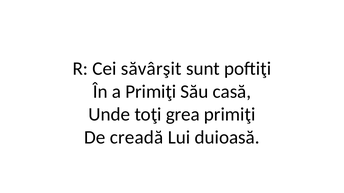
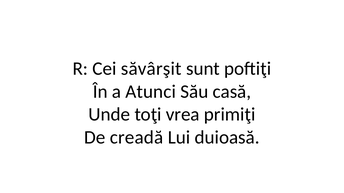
a Primiţi: Primiţi -> Atunci (151, 92)
grea: grea -> vrea (183, 115)
